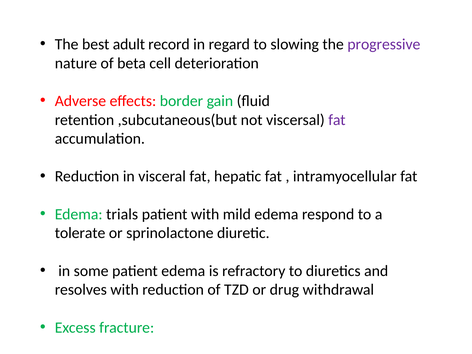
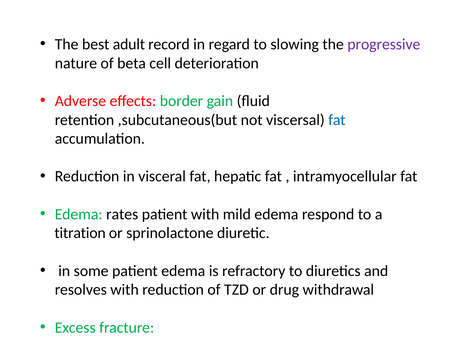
fat colour: purple -> blue (337, 120)
trials: trials -> rates (122, 214)
tolerate: tolerate -> titration (80, 233)
